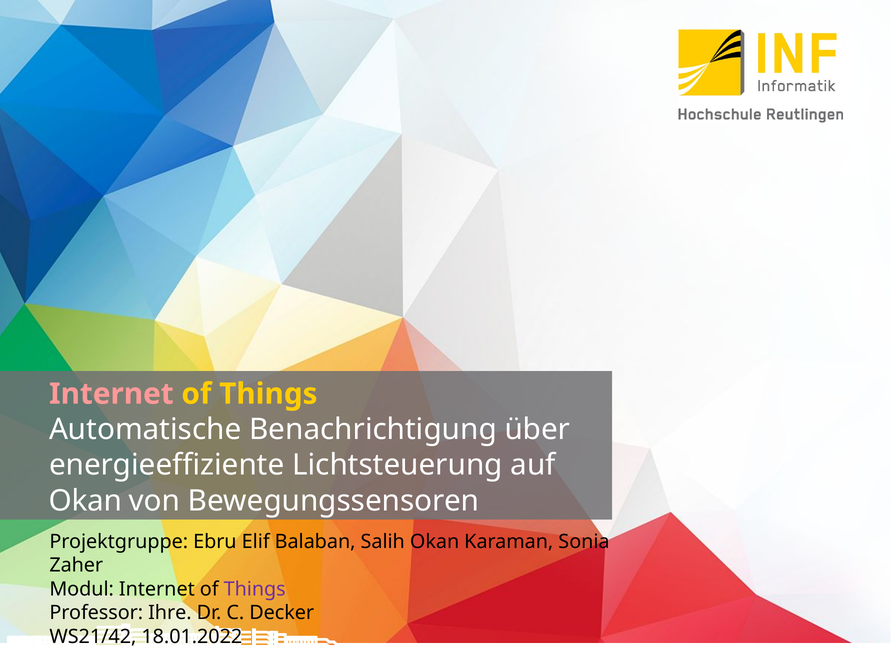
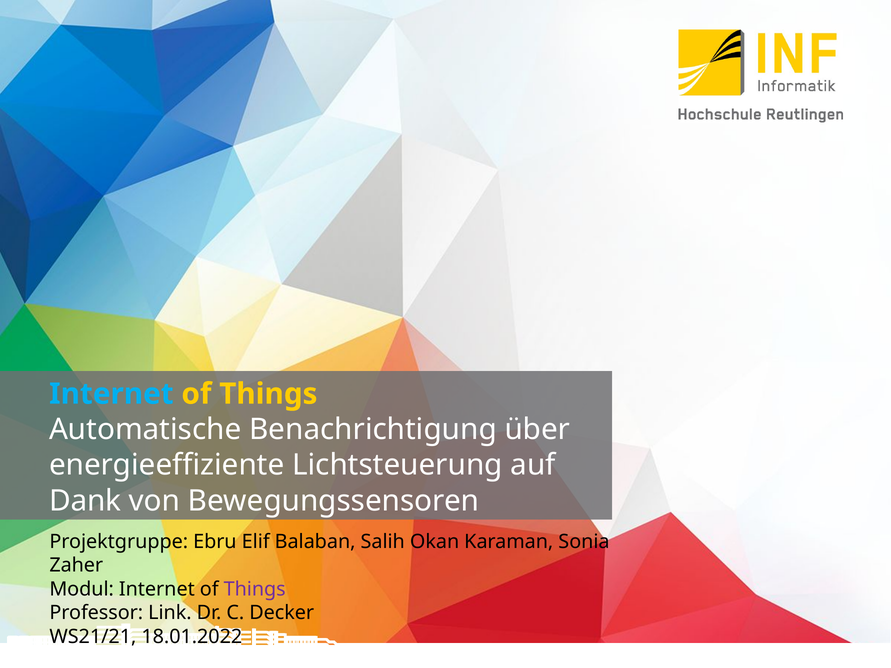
Internet colour: pink -> light blue (111, 394)
Okan: Okan -> Dank (85, 501)
Ihre: Ihre -> Link (170, 613)
WS21/42: WS21/42 -> WS21/21 (93, 637)
